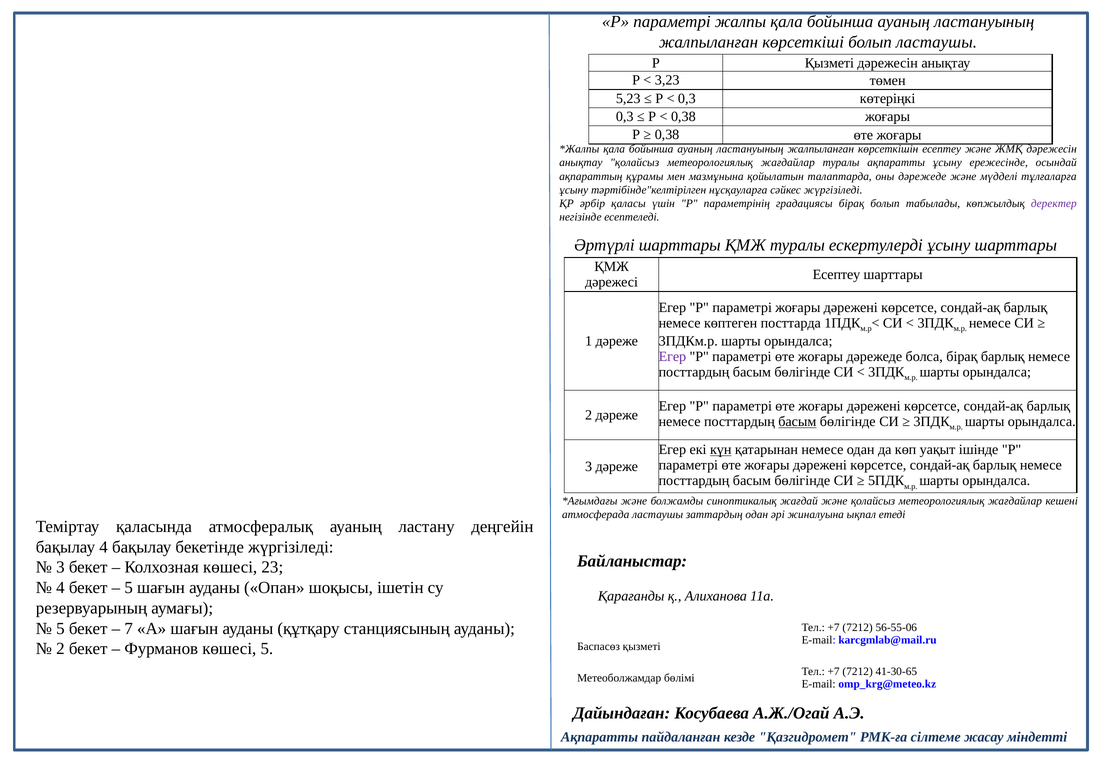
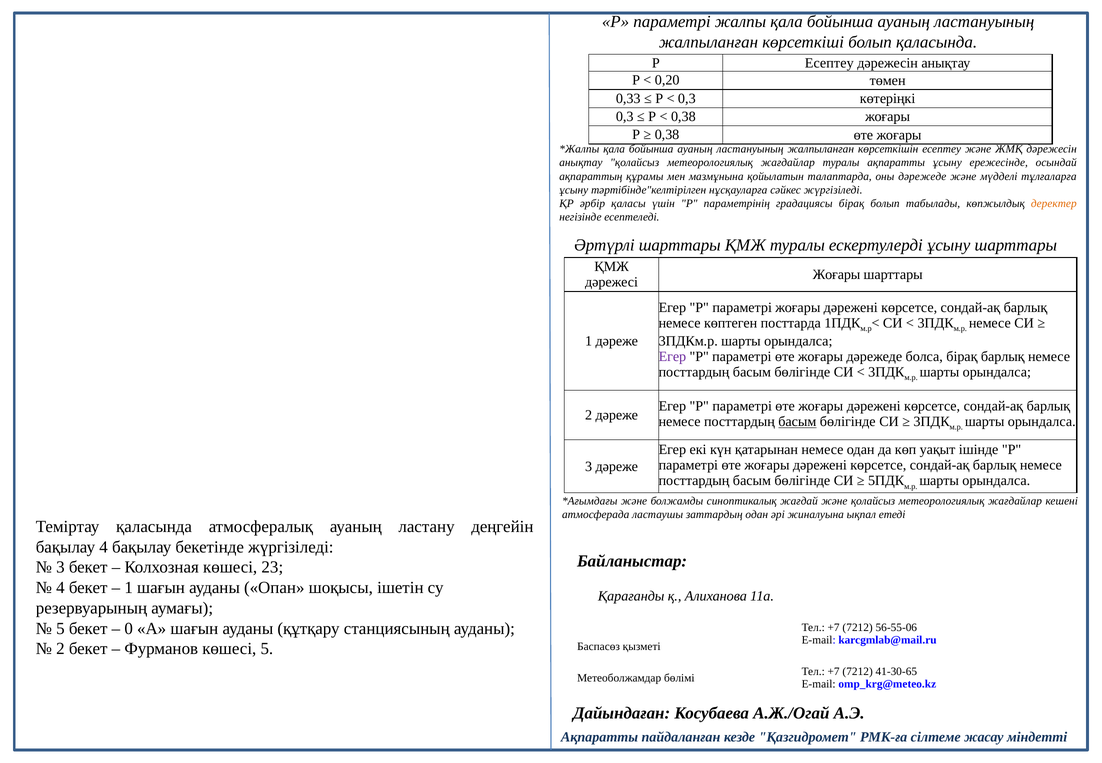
болып ластаушы: ластаушы -> қаласында (937, 42)
Р Қызметі: Қызметі -> Есептеу (829, 63)
3,23: 3,23 -> 0,20 (667, 80)
5,23: 5,23 -> 0,33 (628, 98)
деректер colour: purple -> orange (1054, 203)
Есептеу: Есептеу -> Жоғары (836, 275)
күн underline: present -> none (721, 450)
5: 5 -> 1 (129, 588)
7: 7 -> 0 (129, 628)
